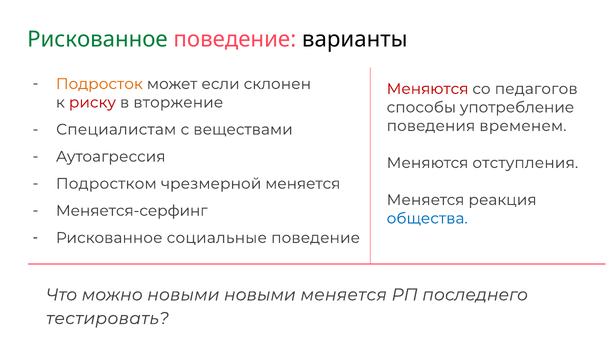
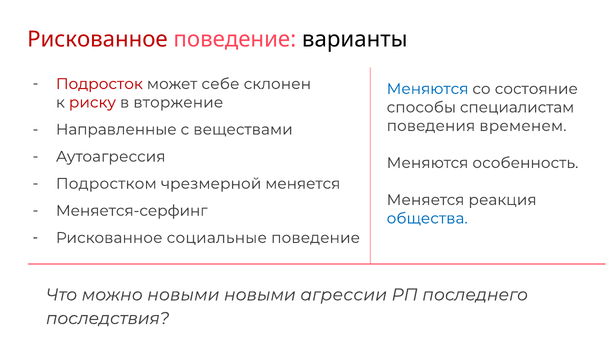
Рискованное colour: green -> red (97, 39)
Подросток colour: orange -> red (99, 84)
если: если -> себе (220, 84)
Меняются colour: red -> blue (428, 89)
педагогов: педагогов -> состояние (536, 89)
употребление: употребление -> специалистам (517, 107)
Специалистам: Специалистам -> Направленные (116, 129)
отступления: отступления -> особенность (525, 163)
новыми меняется: меняется -> агрессии (344, 294)
тестировать: тестировать -> последствия (108, 318)
